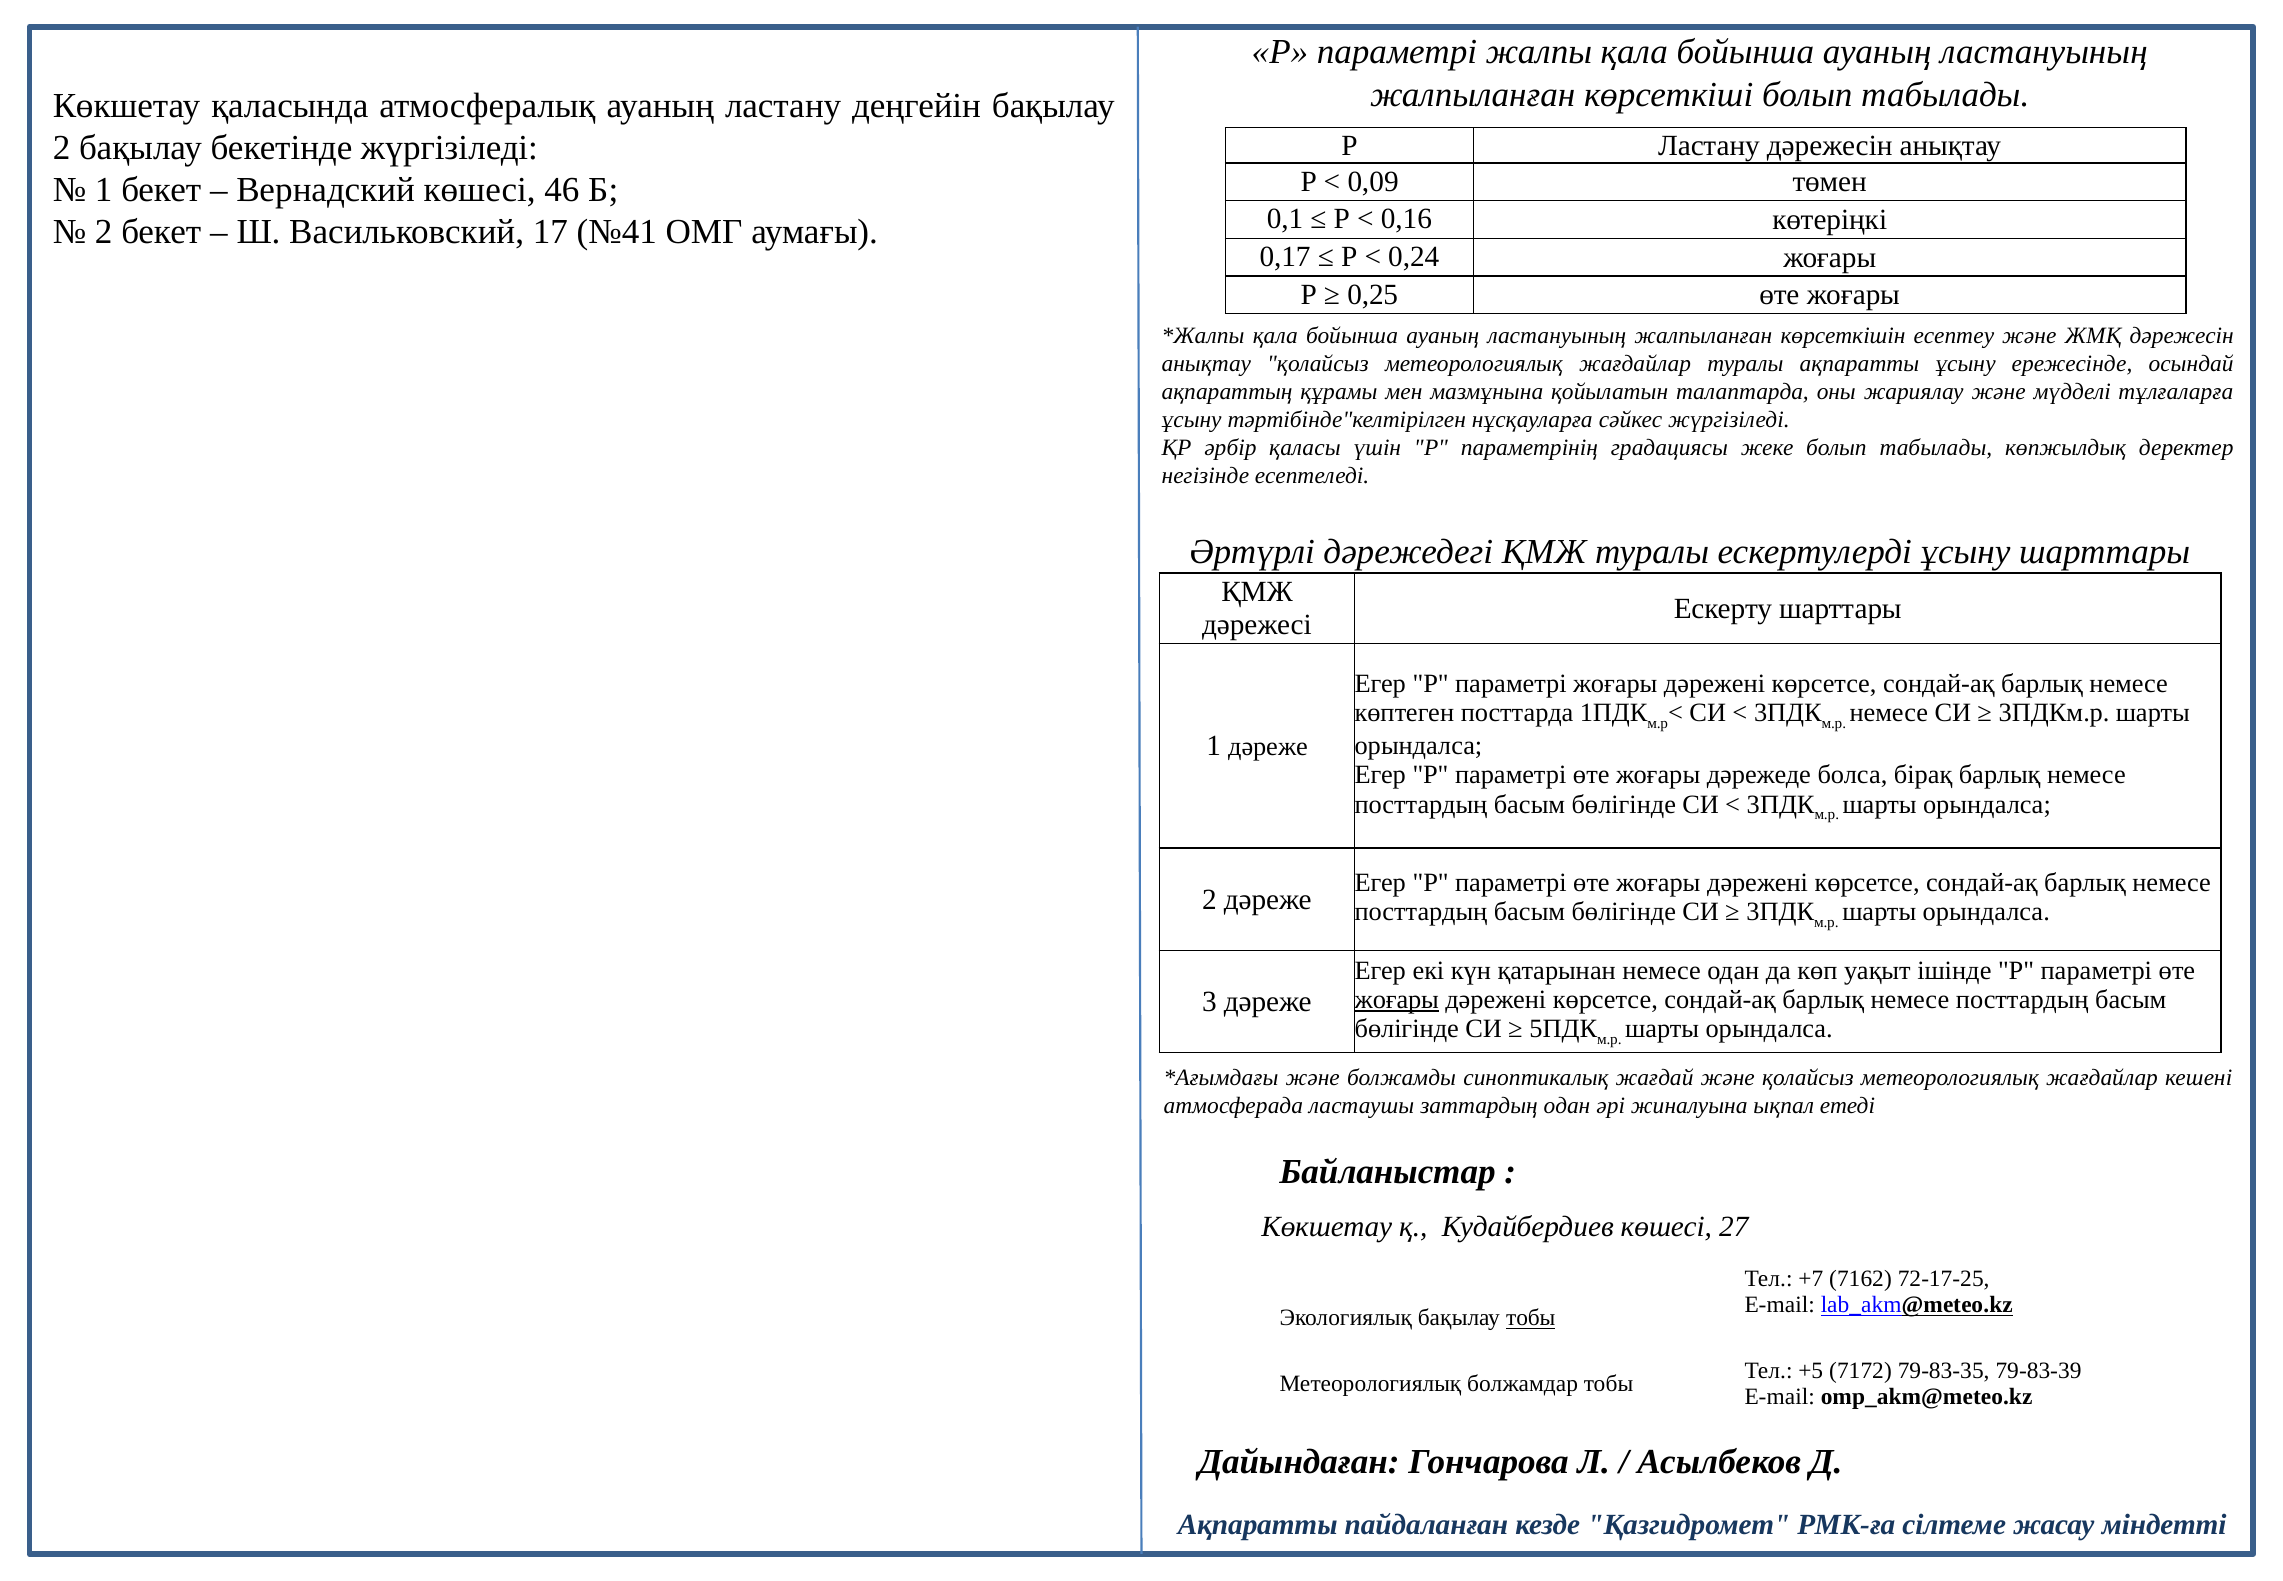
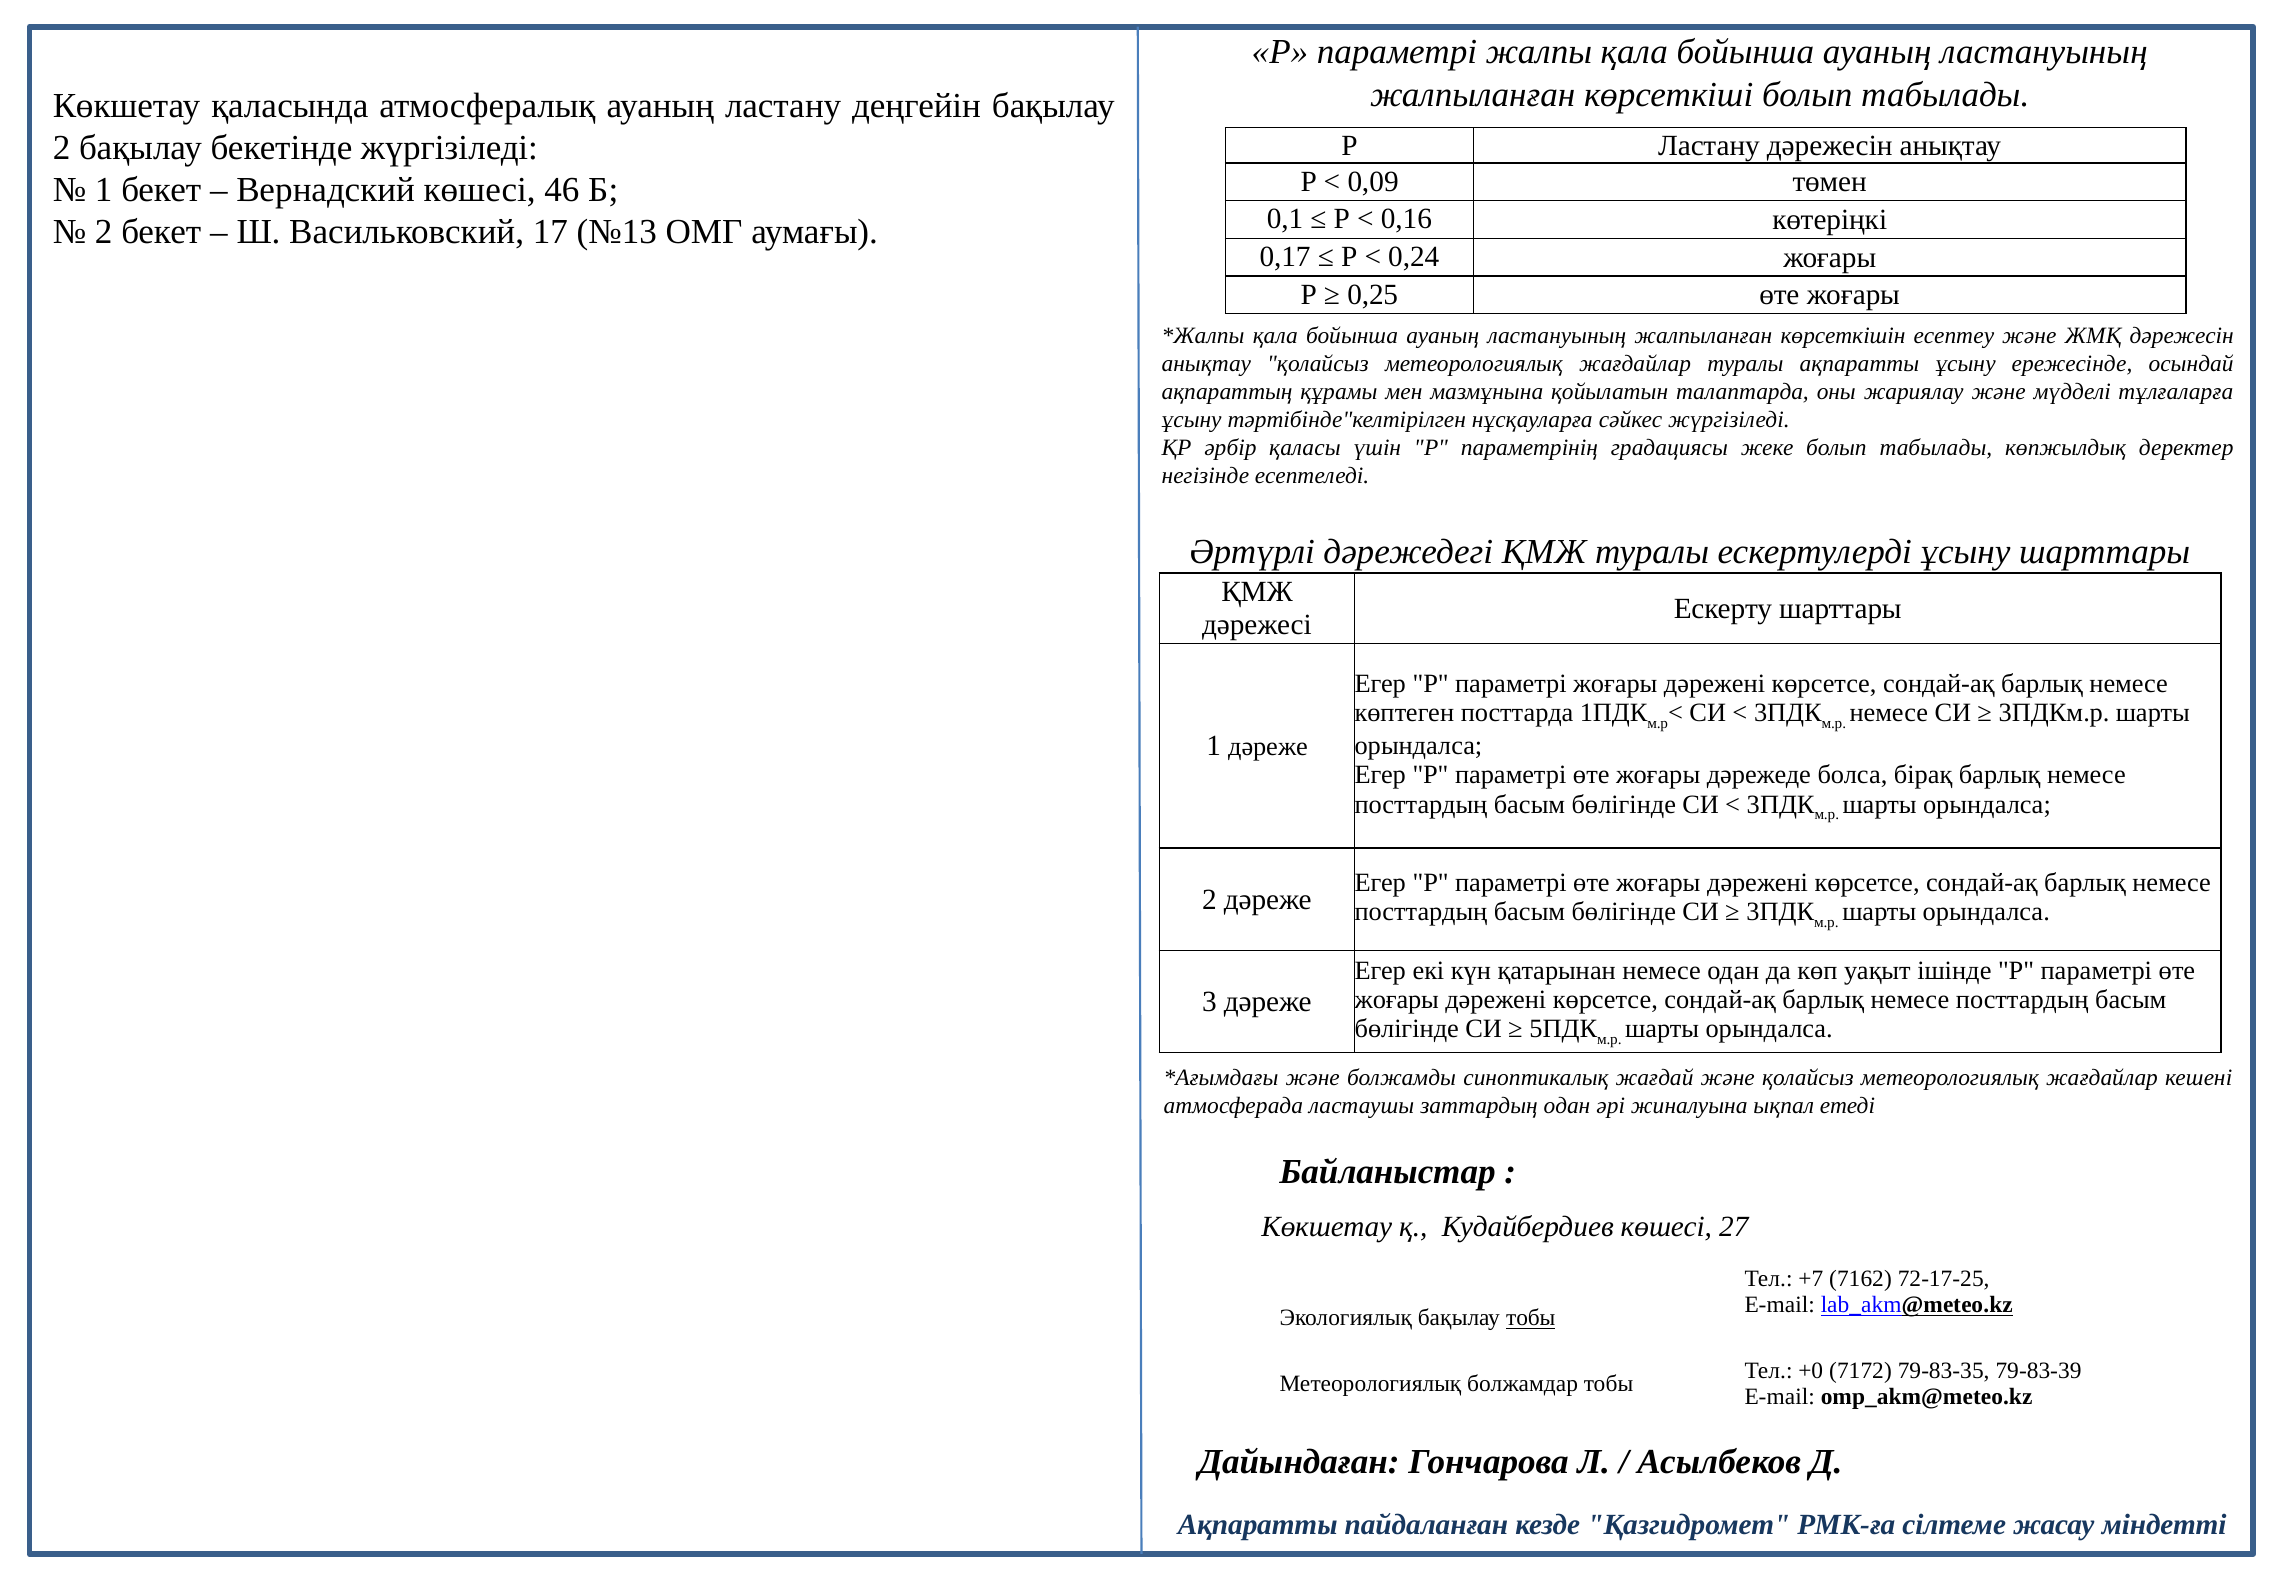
№41: №41 -> №13 (617, 232)
жоғары underline: present -> none (1397, 999)
+5: +5 -> +0 (1811, 1370)
